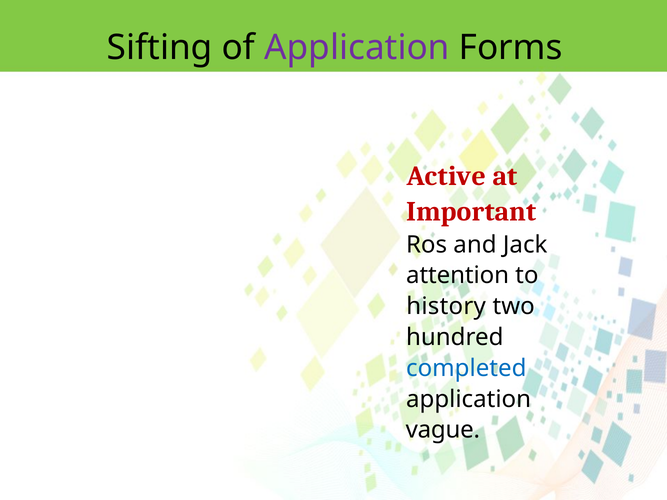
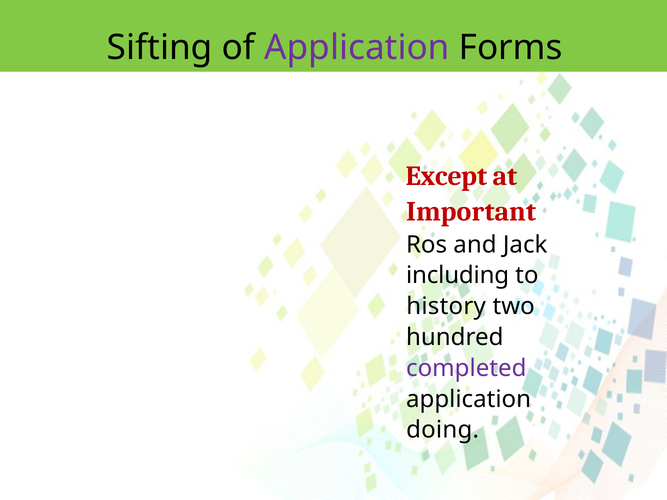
Active: Active -> Except (446, 176)
attention: attention -> including (458, 276)
completed colour: blue -> purple (466, 368)
vague: vague -> doing (443, 430)
